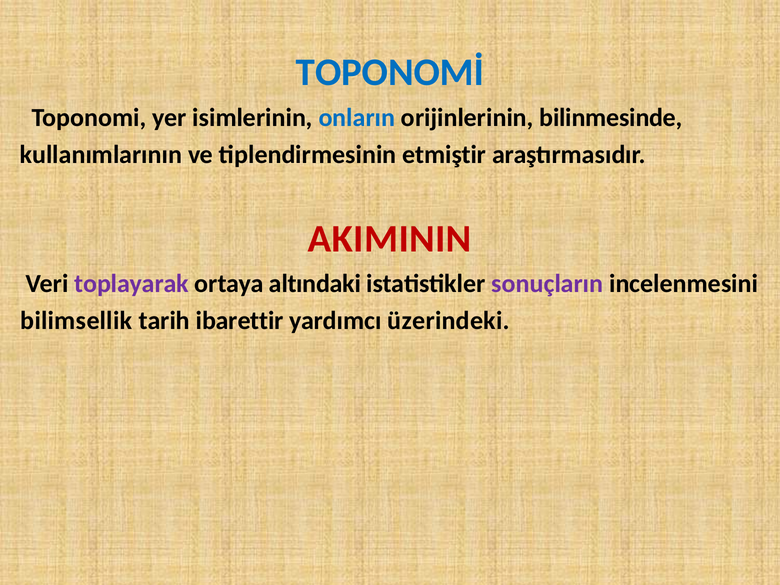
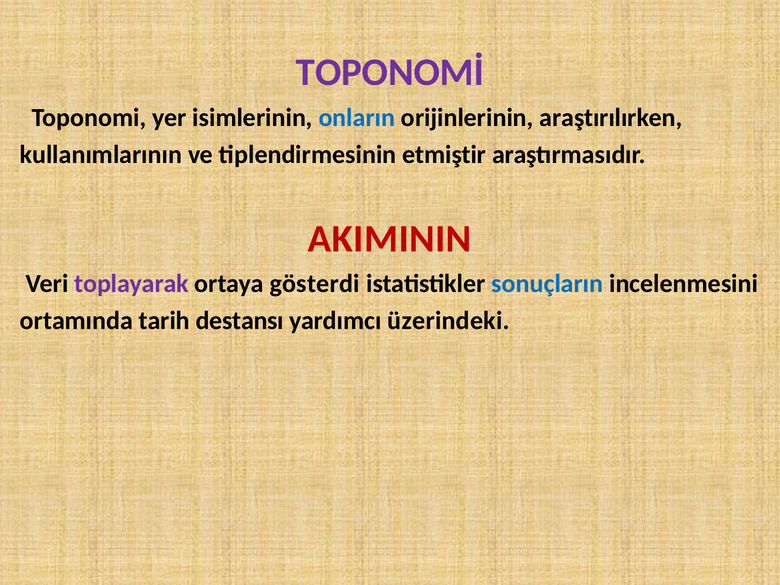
TOPONOMİ colour: blue -> purple (390, 73)
bilinmesinde: bilinmesinde -> araştırılırken (611, 118)
altındaki: altındaki -> gösterdi (315, 284)
sonuçların colour: purple -> blue (547, 284)
bilimsellik: bilimsellik -> ortamında (76, 321)
ibarettir: ibarettir -> destansı (240, 321)
